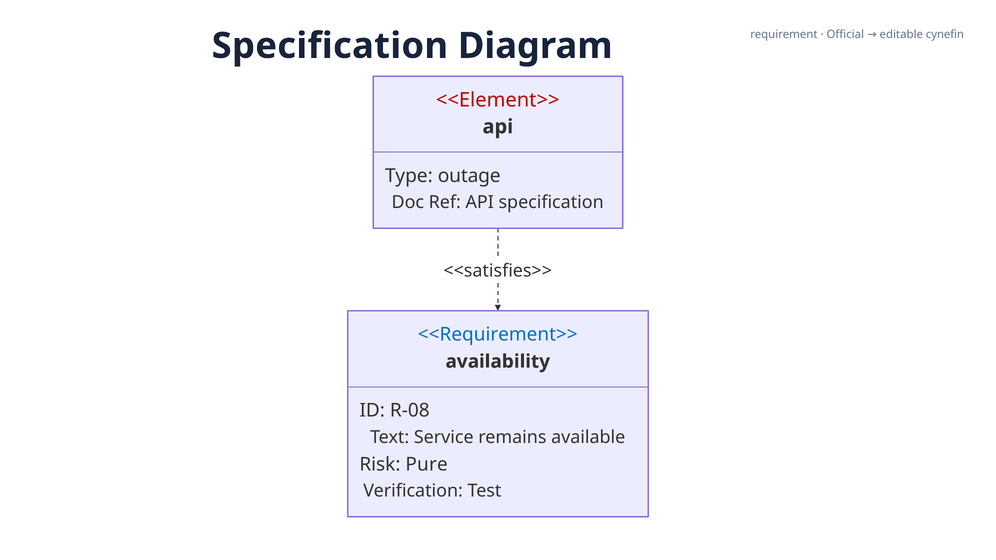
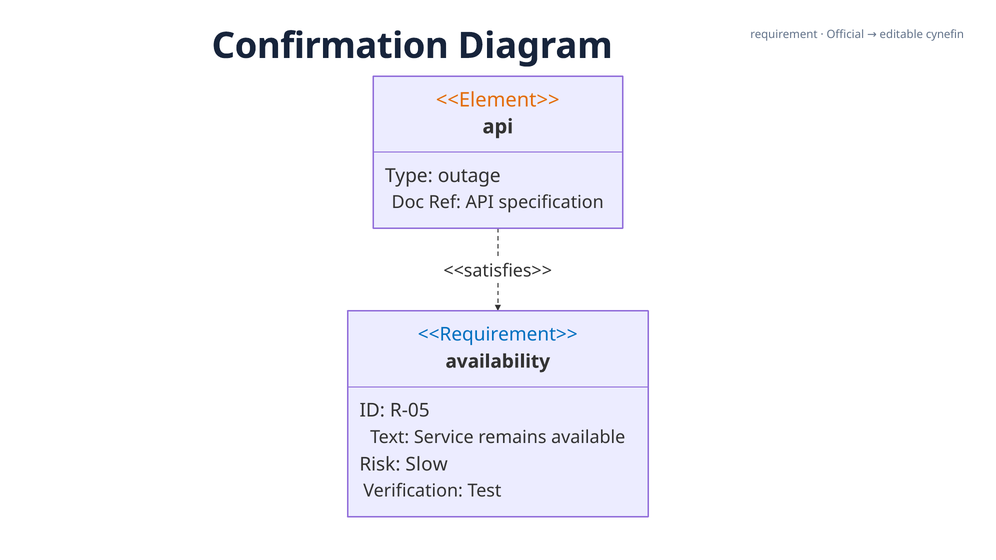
Specification: Specification -> Confirmation (330, 46)
<<Element>> colour: red -> orange (498, 100)
R-08: R-08 -> R-05 (410, 411)
Pure: Pure -> Slow (427, 465)
